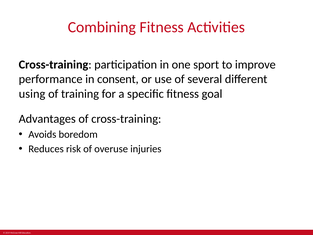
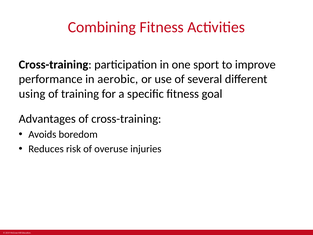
consent: consent -> aerobic (118, 79)
